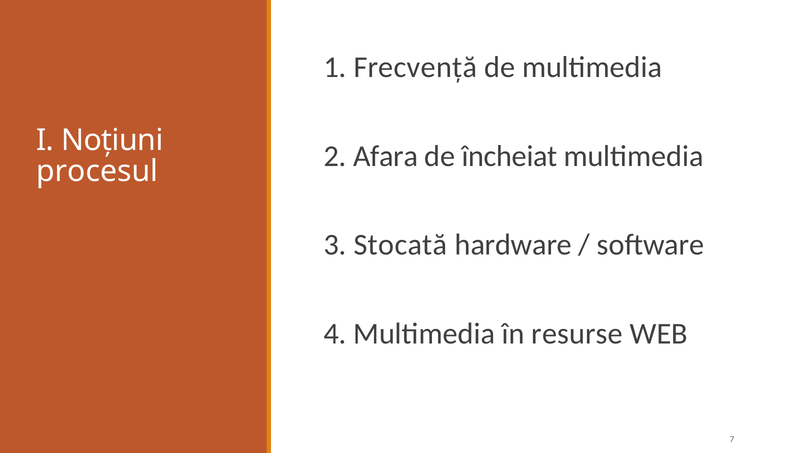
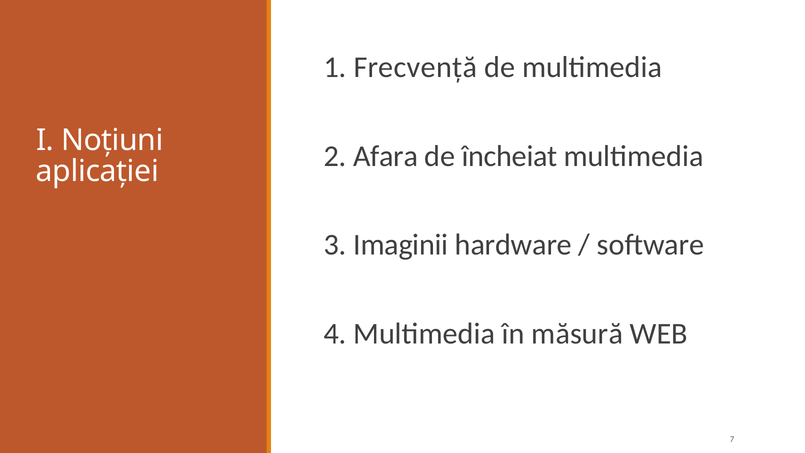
procesul: procesul -> aplicației (97, 171)
Stocată: Stocată -> Imaginii (401, 245)
resurse: resurse -> măsură (577, 334)
